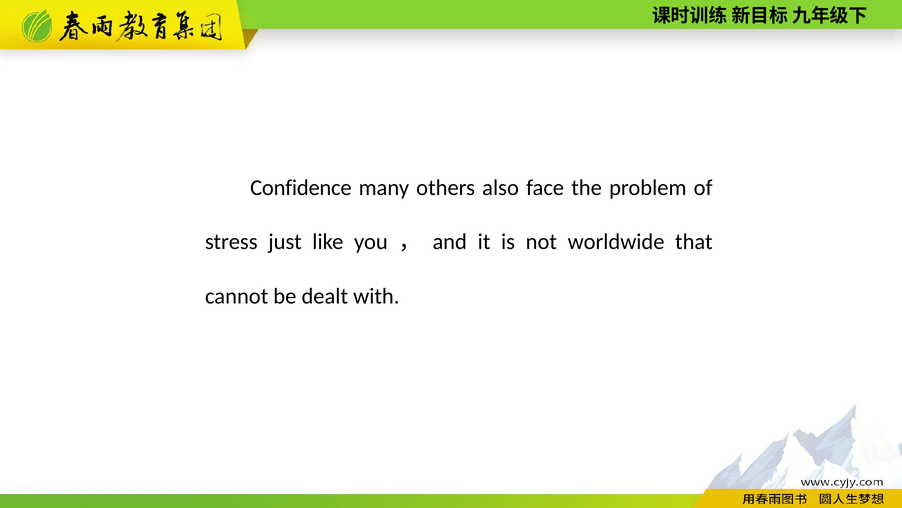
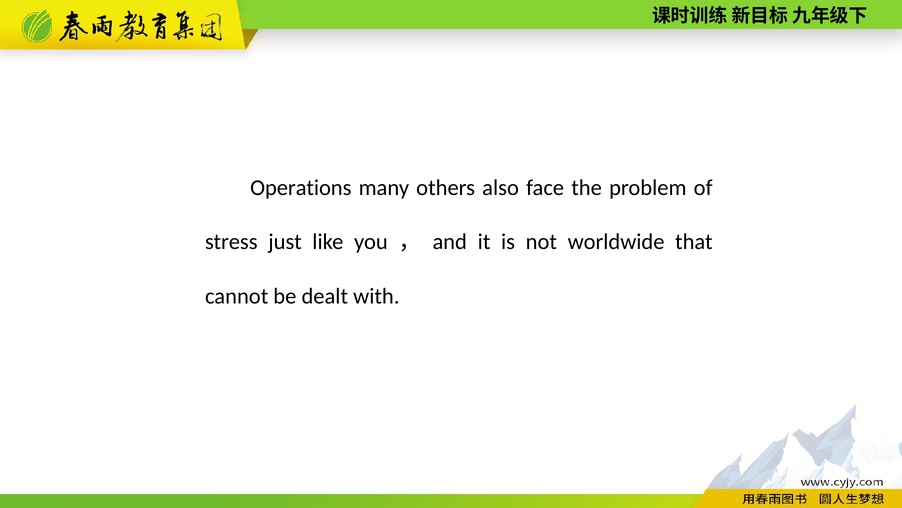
Confidence: Confidence -> Operations (301, 188)
